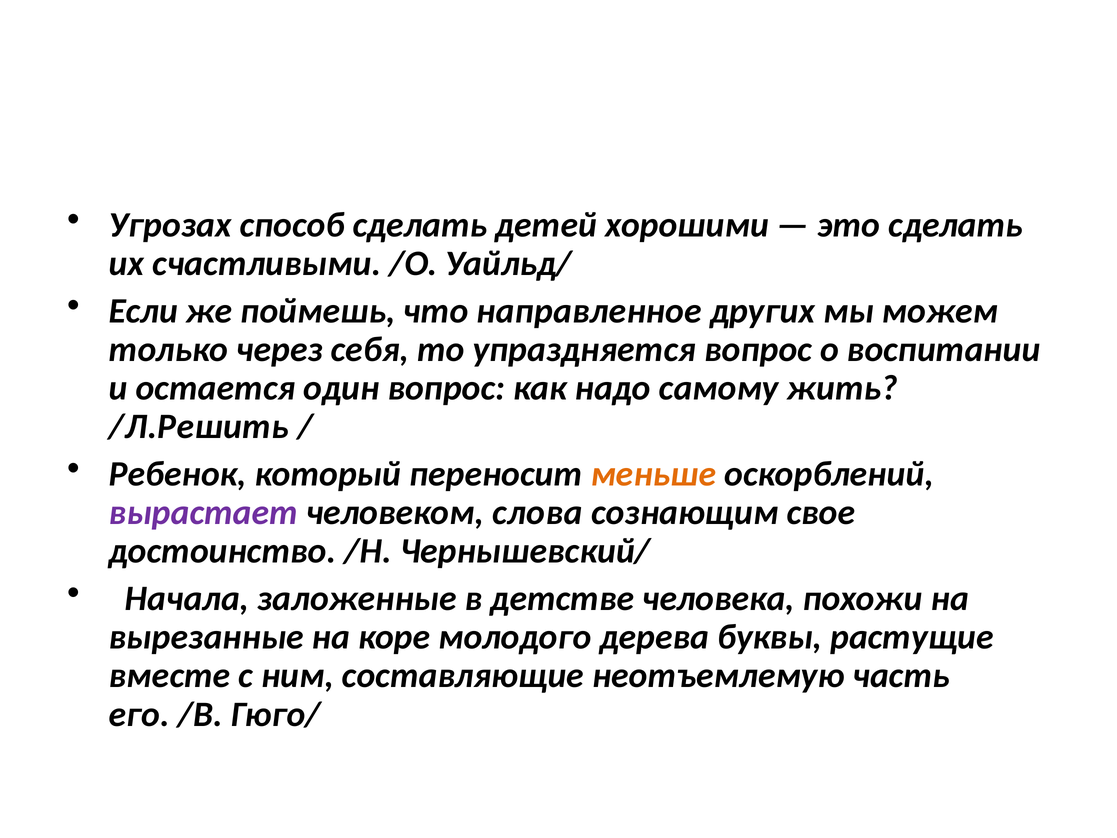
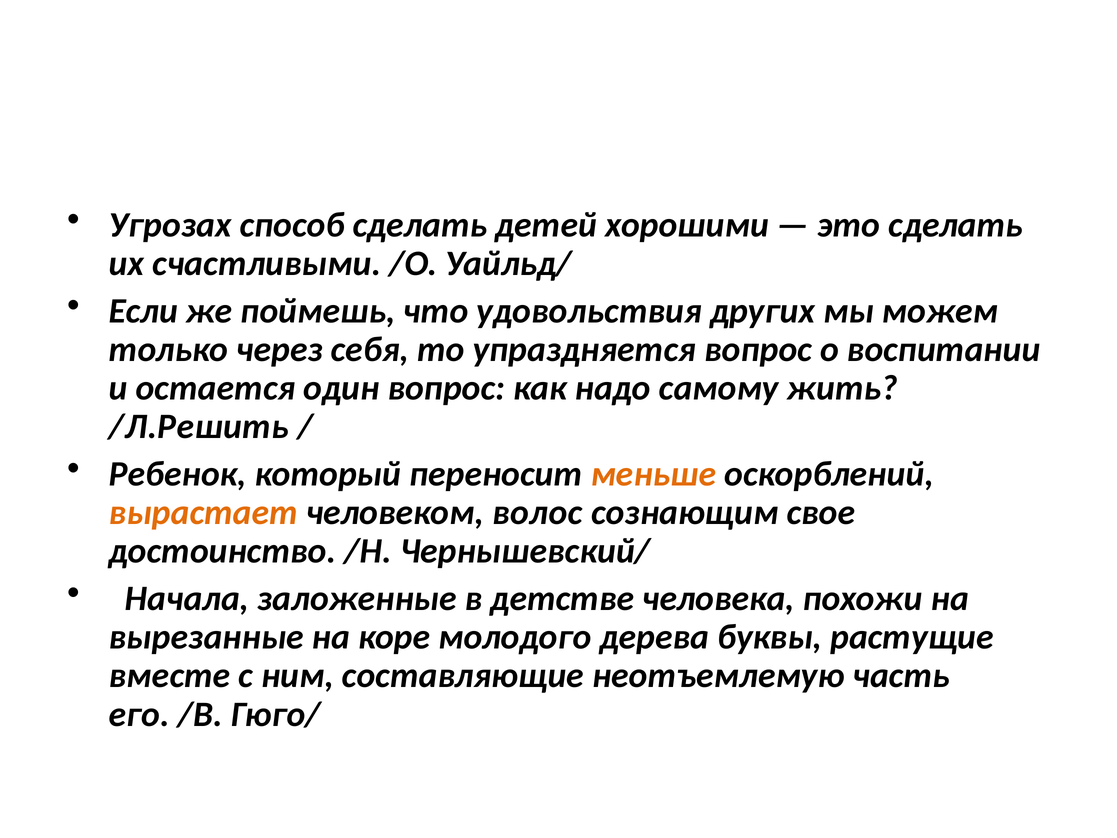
направленное: направленное -> удовольствия (589, 311)
вырастает colour: purple -> orange (203, 512)
слова: слова -> волос (537, 512)
